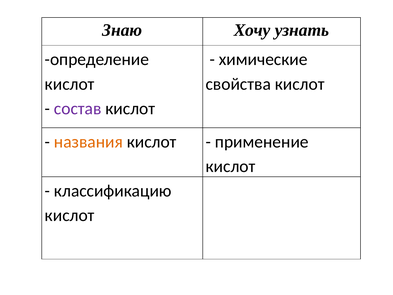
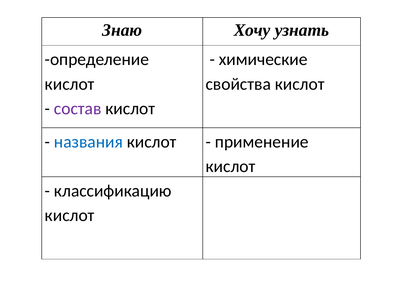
названия colour: orange -> blue (88, 142)
